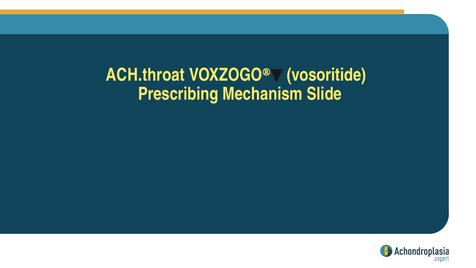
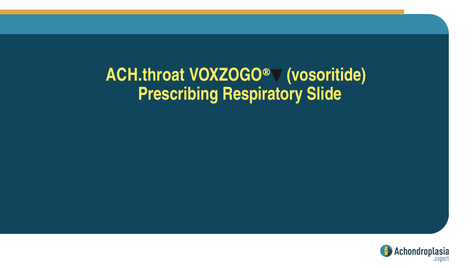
Mechanism: Mechanism -> Respiratory (263, 94)
